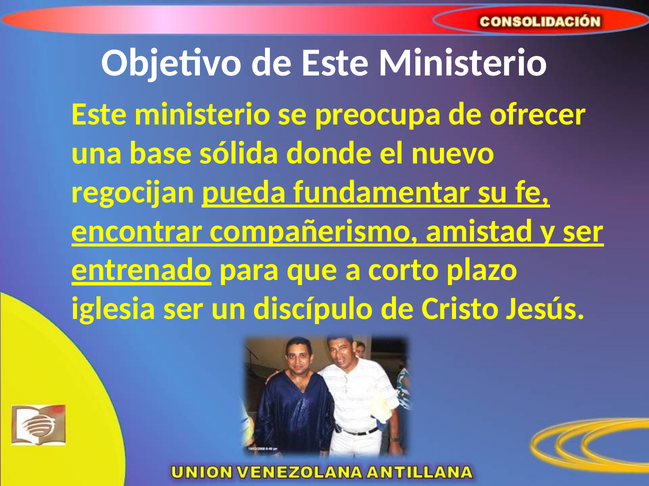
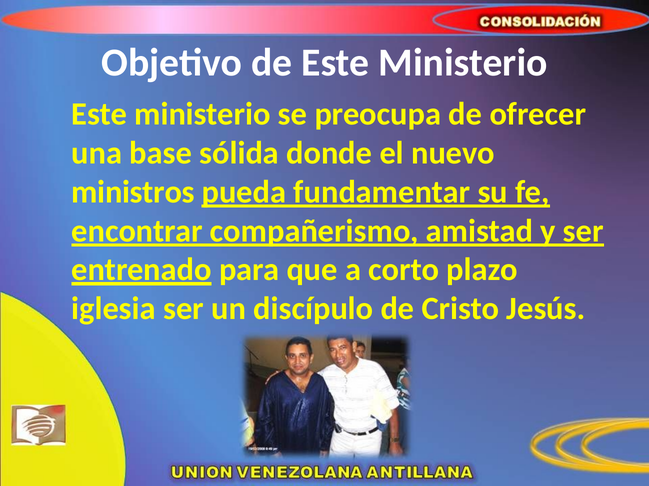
regocijan: regocijan -> ministros (133, 192)
